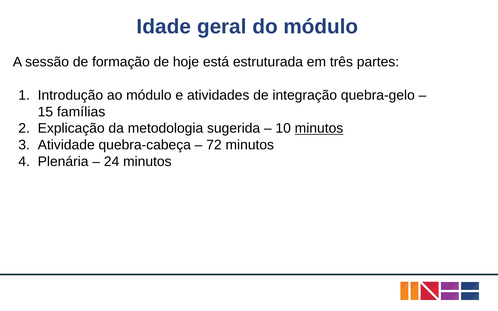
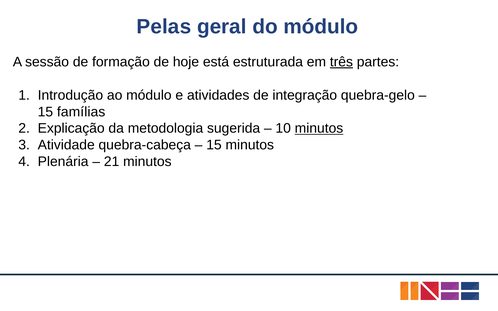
Idade: Idade -> Pelas (164, 27)
três underline: none -> present (341, 62)
72: 72 -> 15 (214, 145)
24: 24 -> 21 (112, 162)
